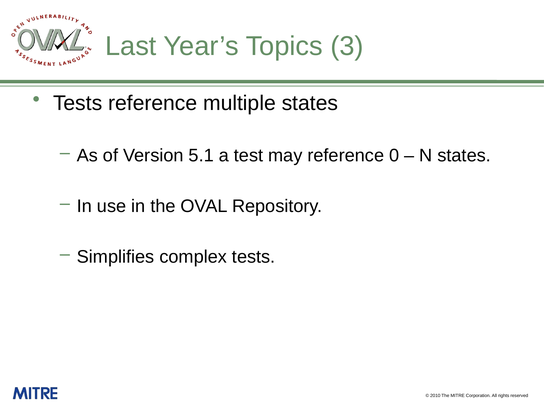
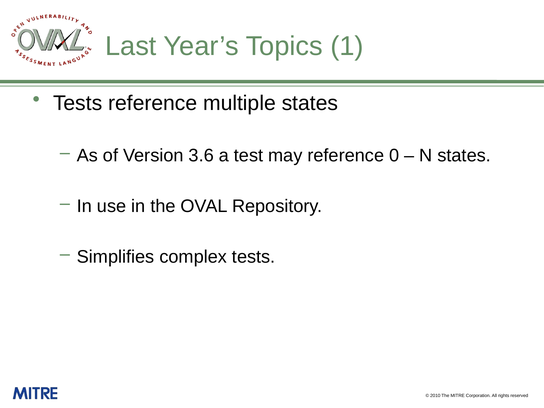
3: 3 -> 1 (347, 46)
5.1: 5.1 -> 3.6 (201, 155)
